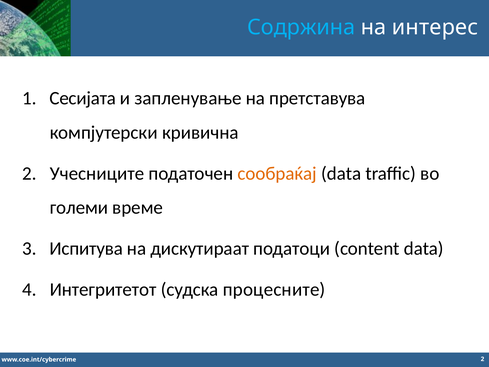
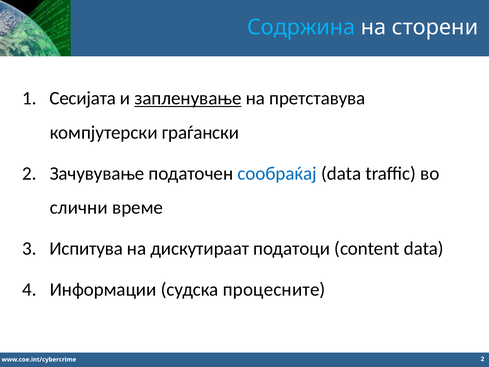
интерес: интерес -> сторени (435, 27)
запленување underline: none -> present (188, 98)
кривична: кривична -> граѓански (200, 132)
Учесниците: Учесниците -> Зачувување (97, 173)
сообраќај colour: orange -> blue (277, 173)
големи: големи -> слични (79, 207)
Интегритетот: Интегритетот -> Информации (103, 289)
